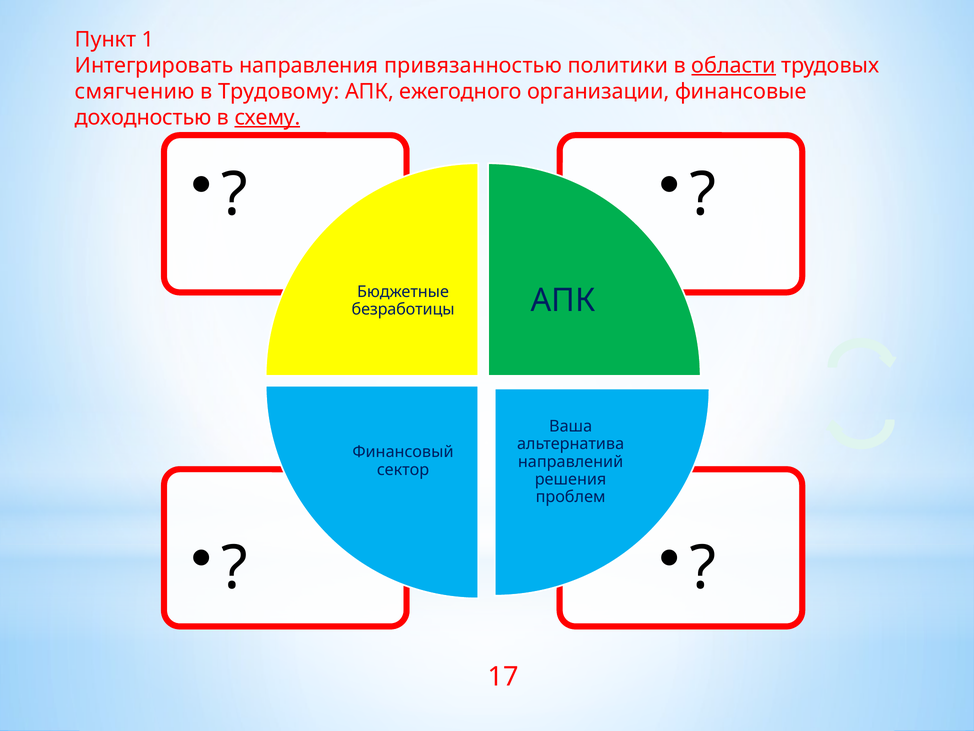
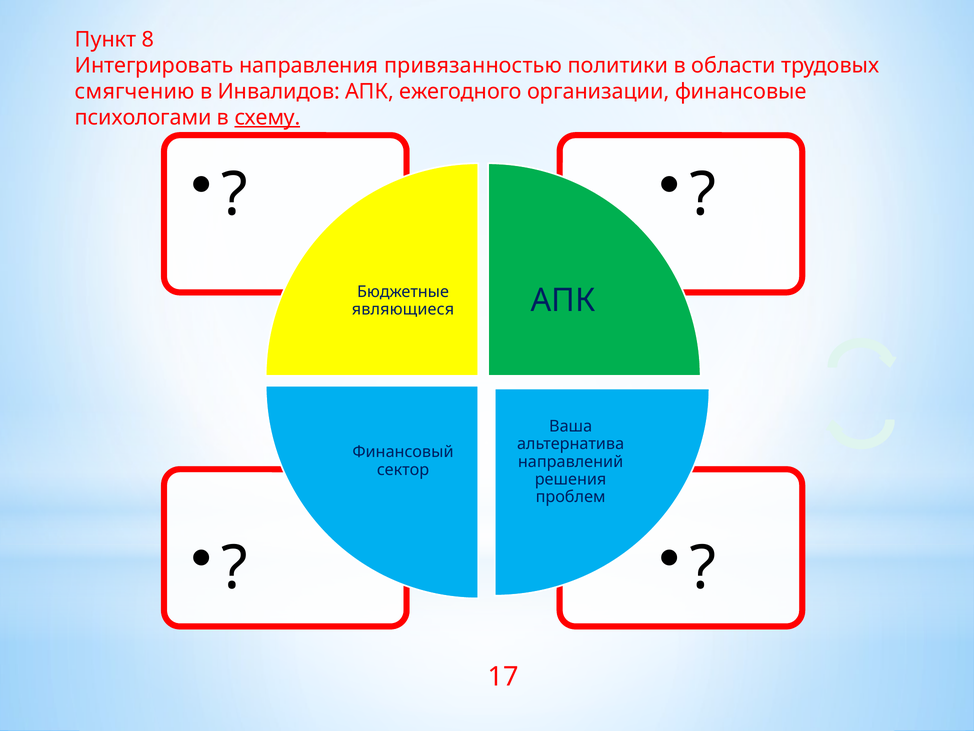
1: 1 -> 8 (148, 39)
области underline: present -> none (734, 65)
Трудовому: Трудовому -> Инвалидов (279, 91)
доходностью: доходностью -> психологами (143, 117)
безработицы: безработицы -> являющиеся (403, 309)
